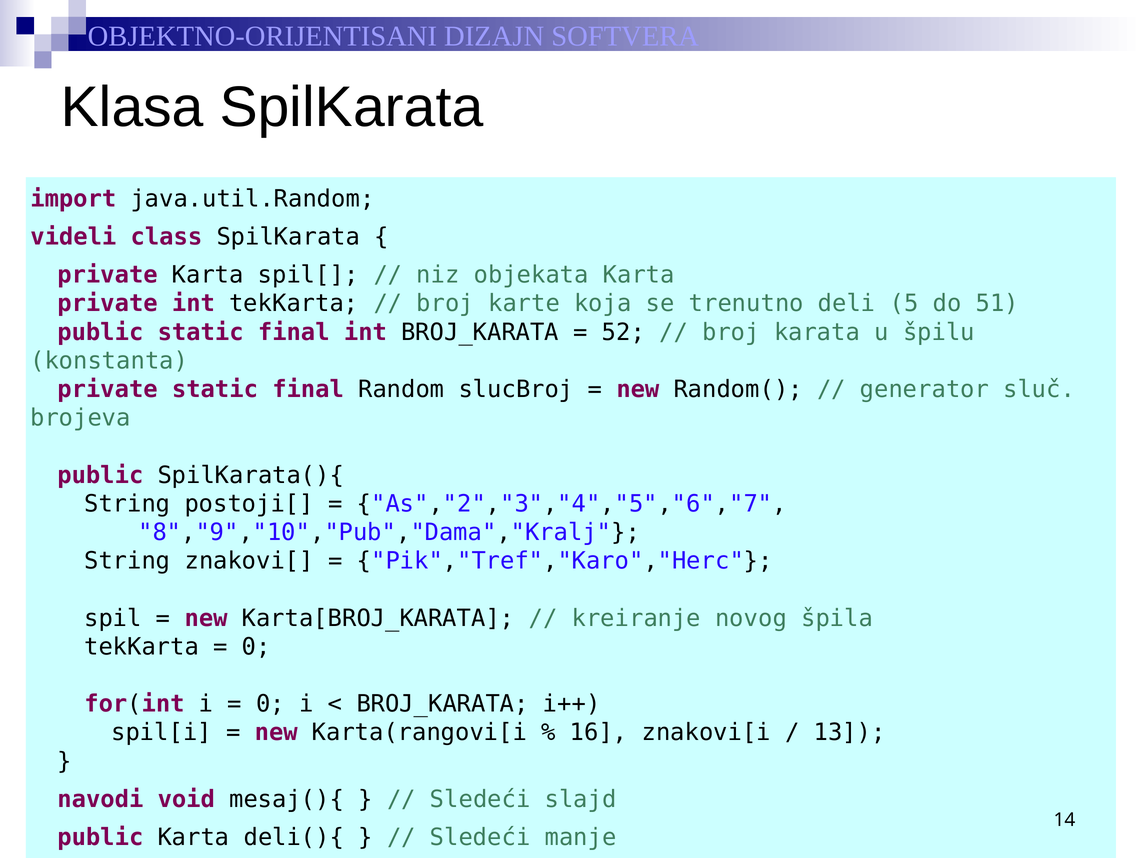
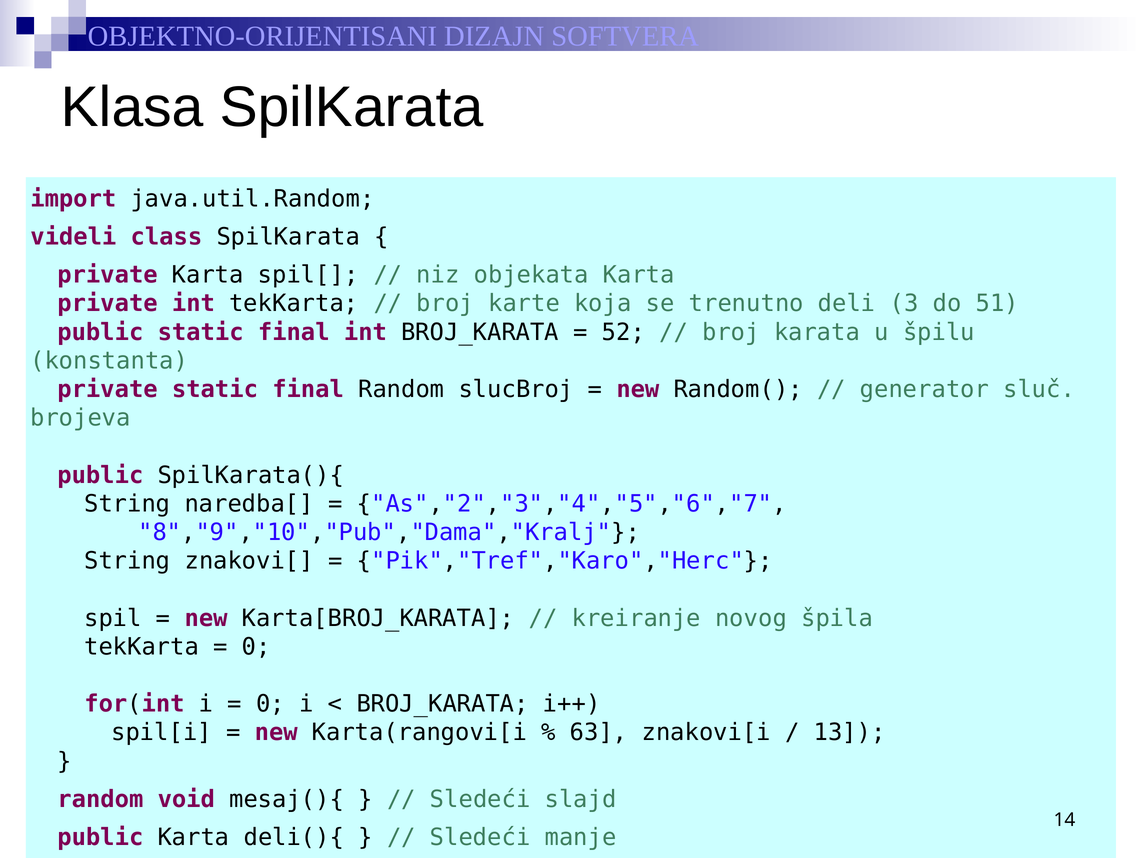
5: 5 -> 3 (904, 304)
postoji[: postoji[ -> naredba[ (249, 504)
16: 16 -> 63 (599, 733)
navodi: navodi -> random (100, 799)
